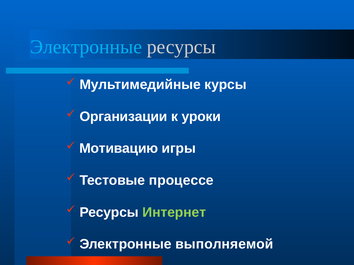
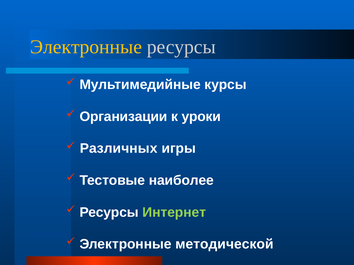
Электронные colour: light blue -> yellow (86, 47)
Мотивацию: Мотивацию -> Различных (119, 149)
процессе: процессе -> наиболее (181, 181)
выполняемой: выполняемой -> методической (224, 245)
